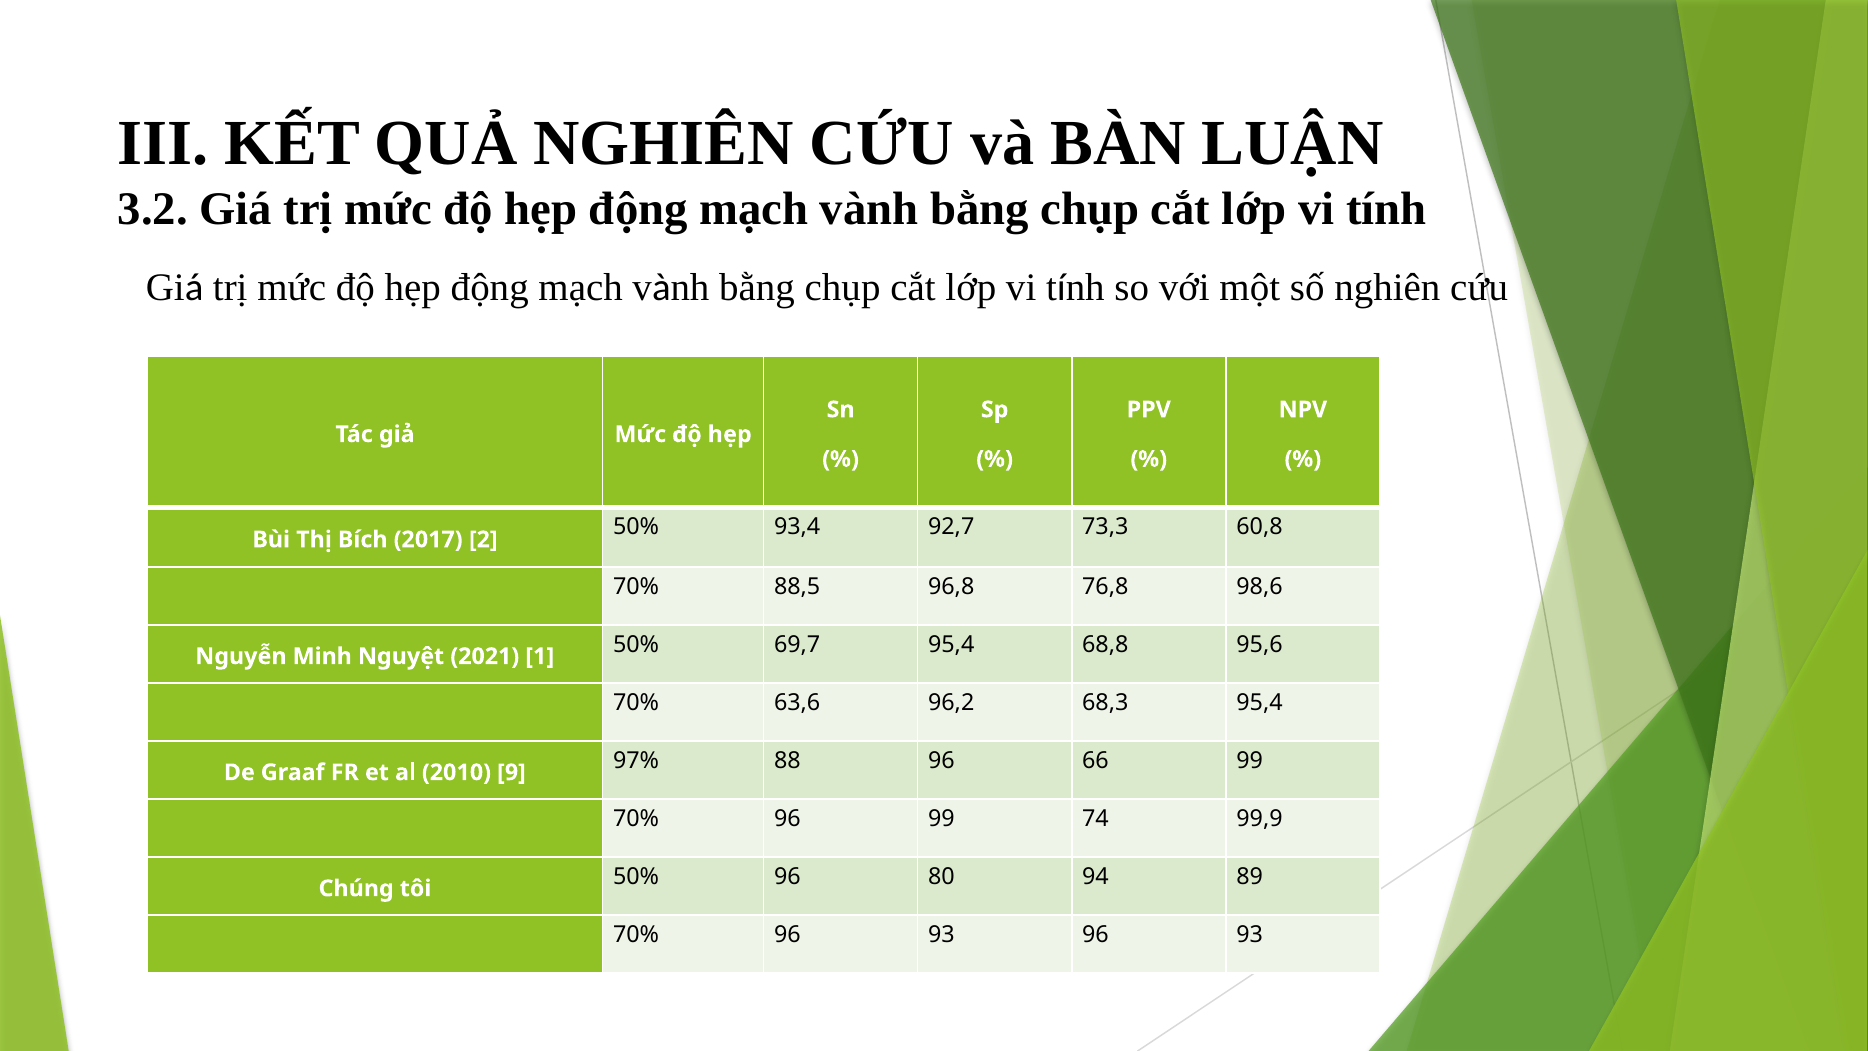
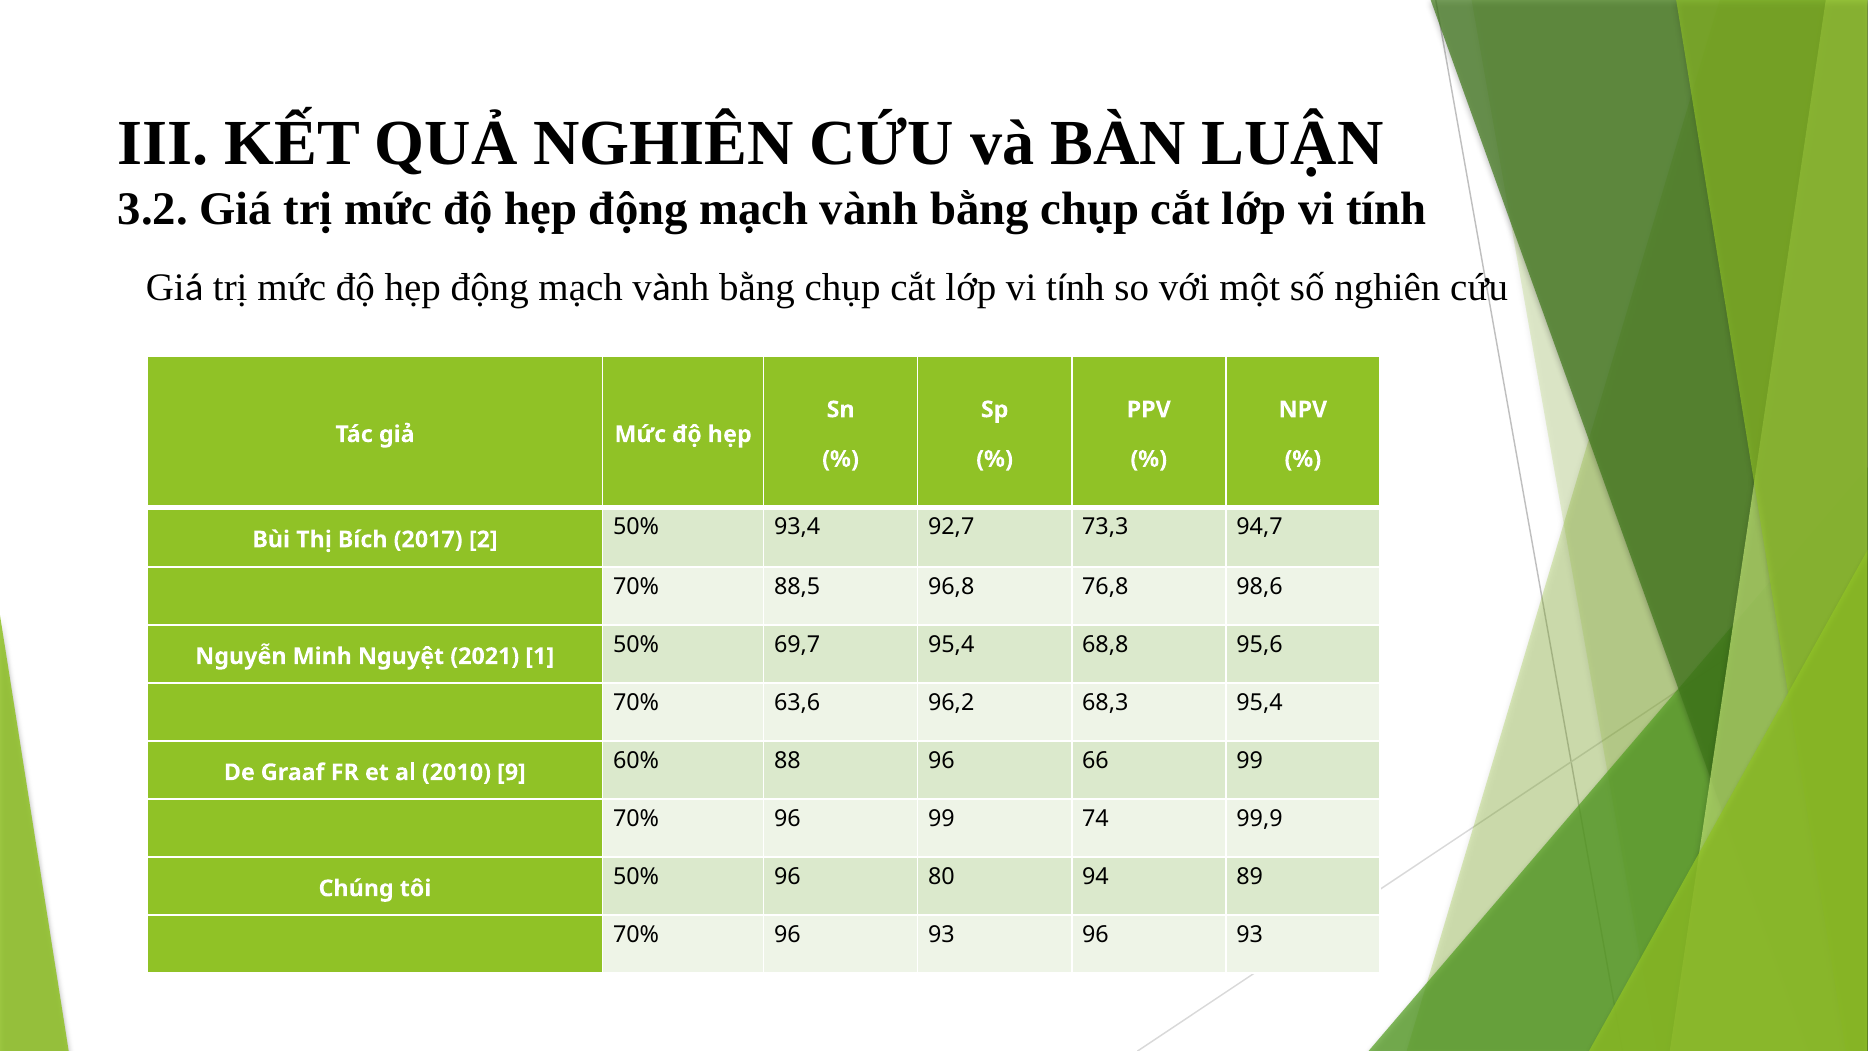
60,8: 60,8 -> 94,7 (1260, 527)
97%: 97% -> 60% (636, 760)
